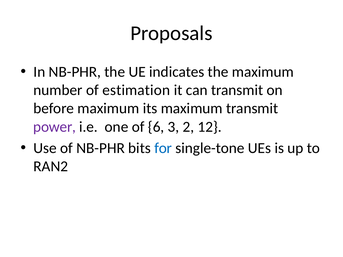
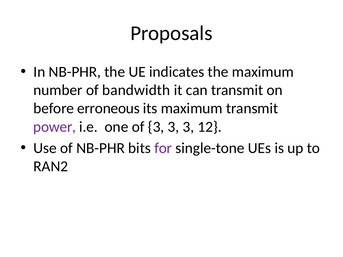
estimation: estimation -> bandwidth (136, 90)
before maximum: maximum -> erroneous (108, 109)
of 6: 6 -> 3 (156, 127)
2: 2 -> 3 (188, 127)
for colour: blue -> purple (163, 148)
